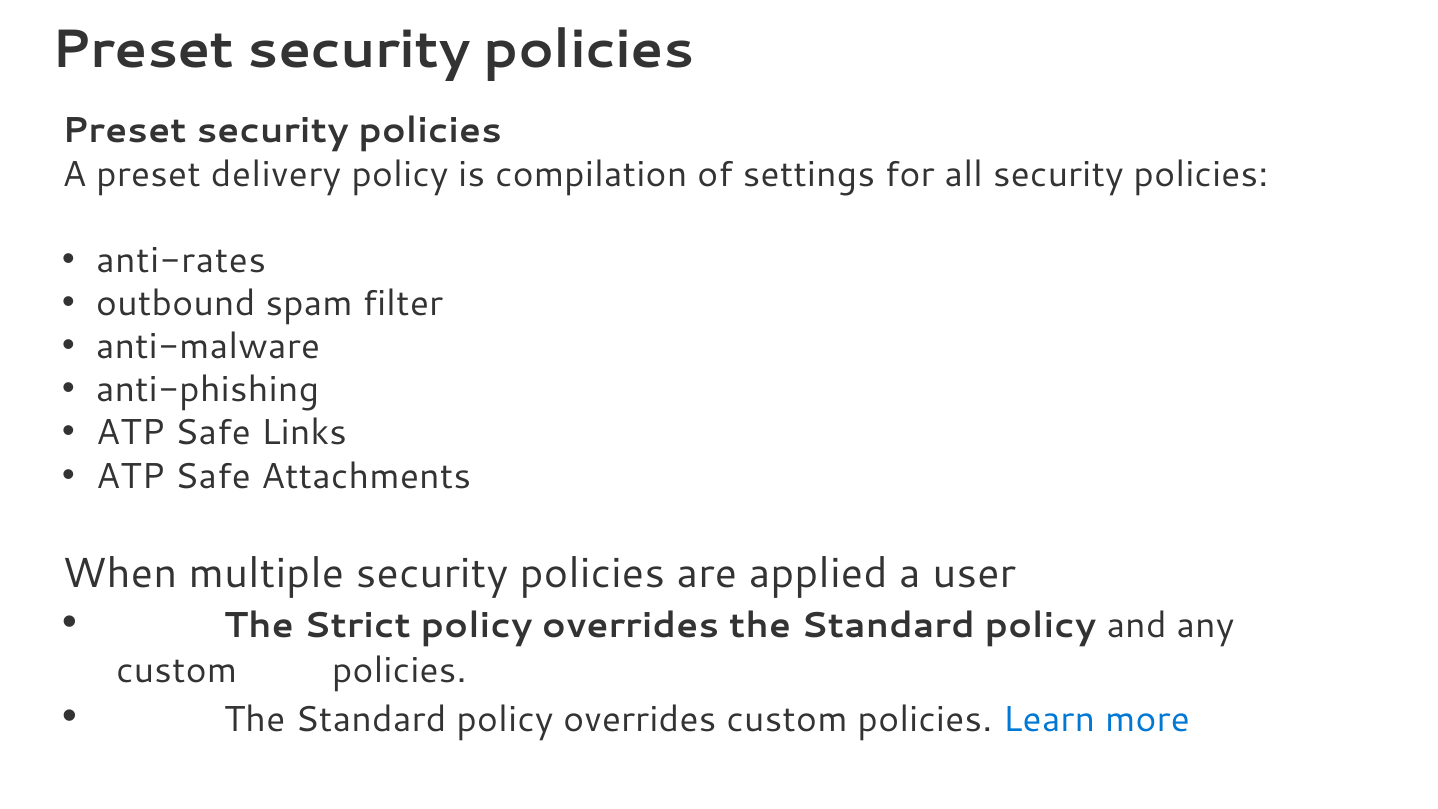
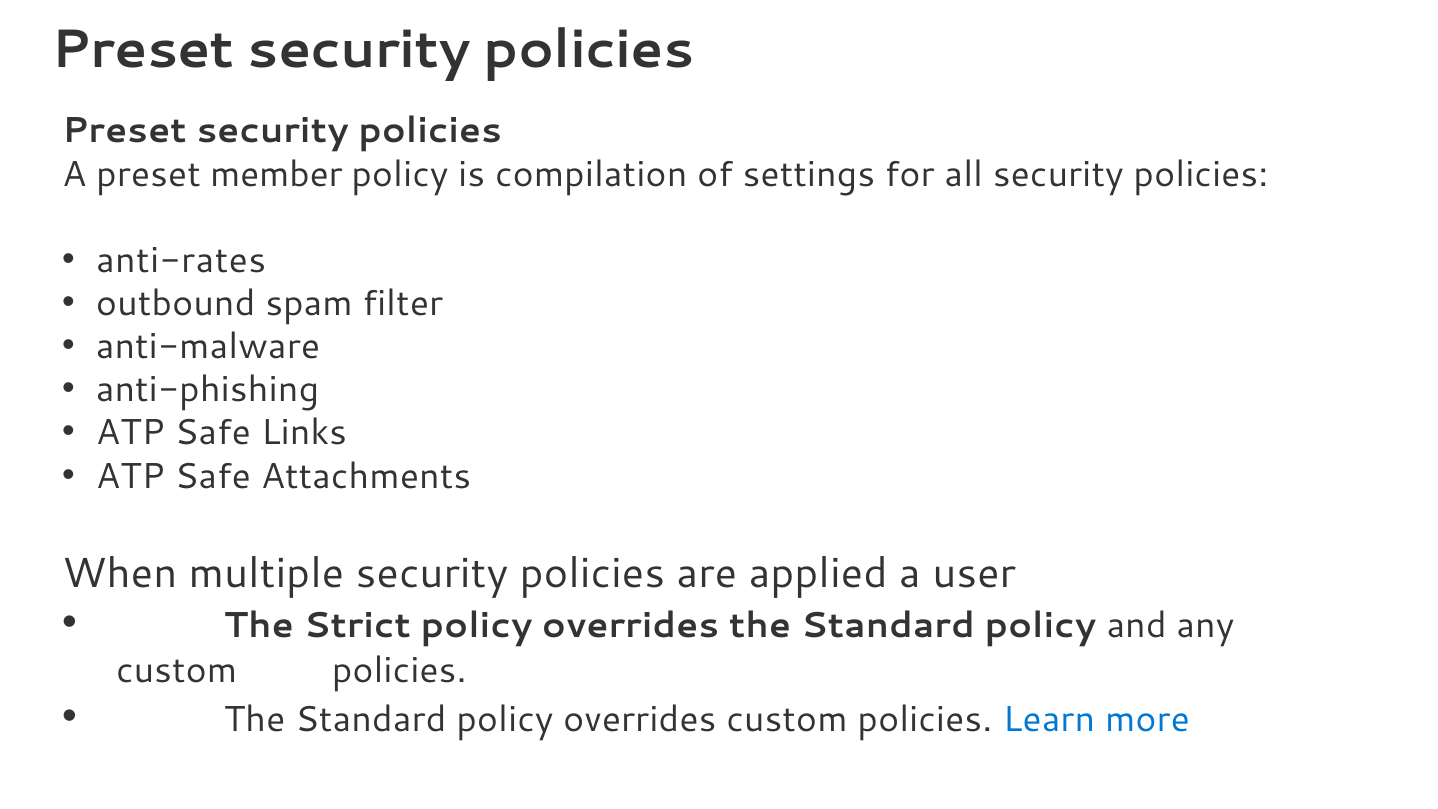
delivery: delivery -> member (276, 174)
